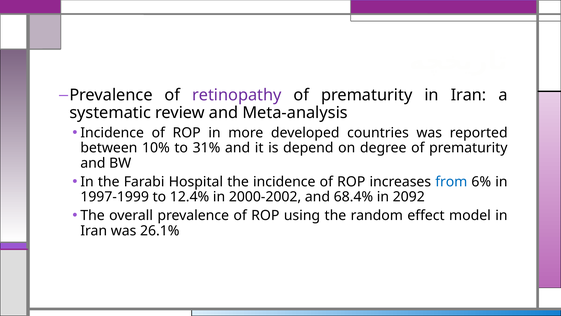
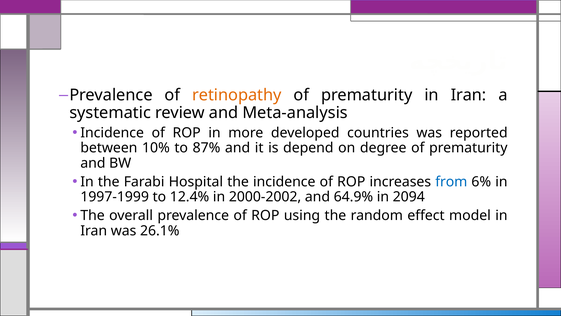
retinopathy colour: purple -> orange (237, 95)
31%: 31% -> 87% (206, 148)
68.4%: 68.4% -> 64.9% (353, 197)
2092: 2092 -> 2094 (409, 197)
